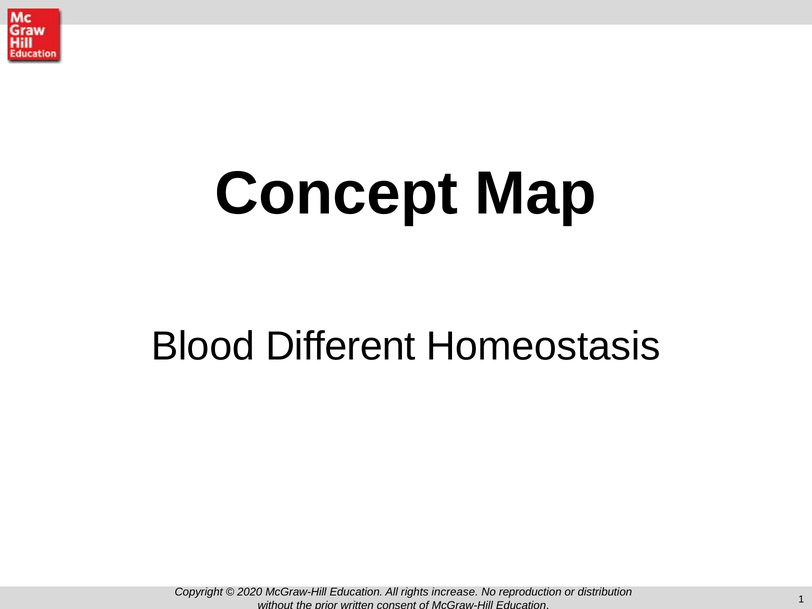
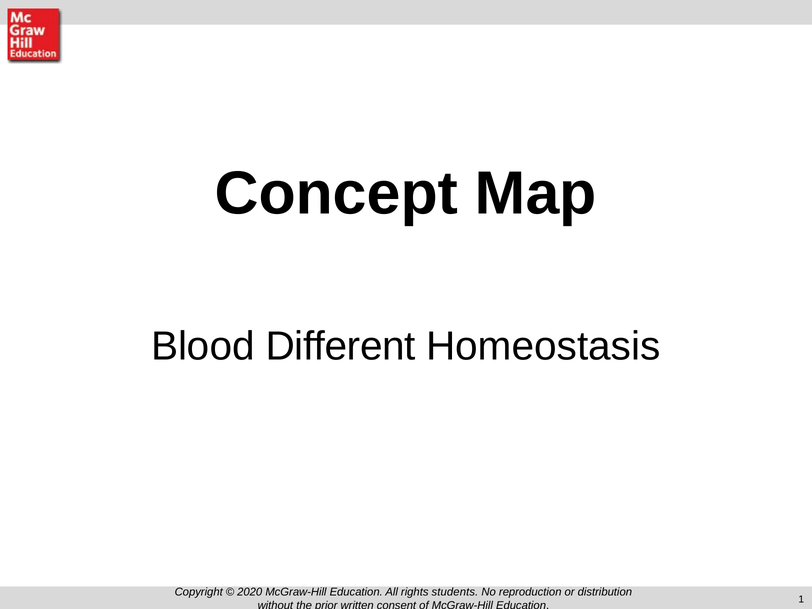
increase: increase -> students (455, 592)
